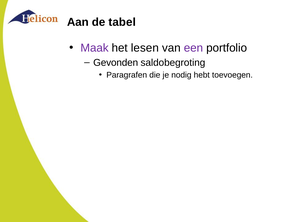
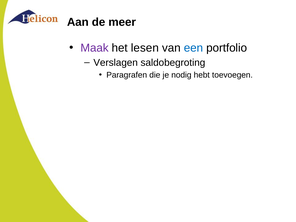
tabel: tabel -> meer (122, 22)
een colour: purple -> blue (193, 48)
Gevonden: Gevonden -> Verslagen (116, 63)
